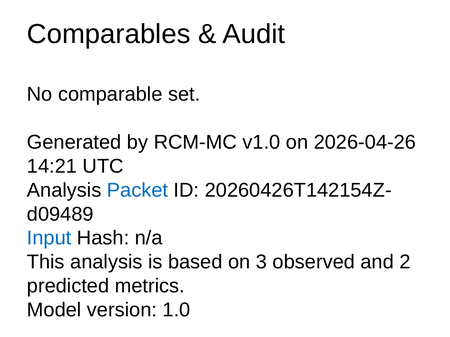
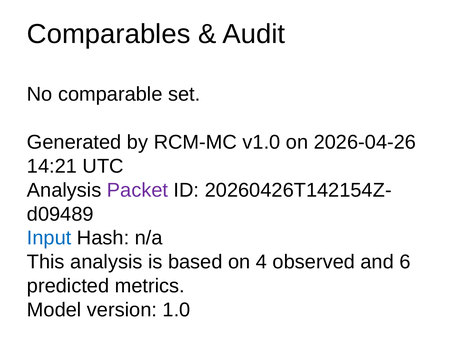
Packet colour: blue -> purple (138, 190)
3: 3 -> 4 (262, 262)
2: 2 -> 6 (405, 262)
